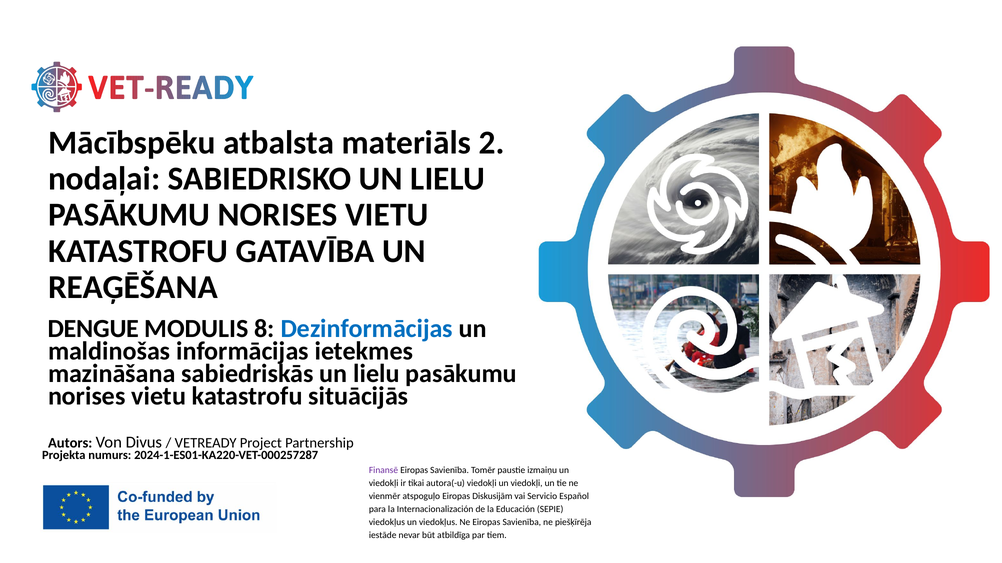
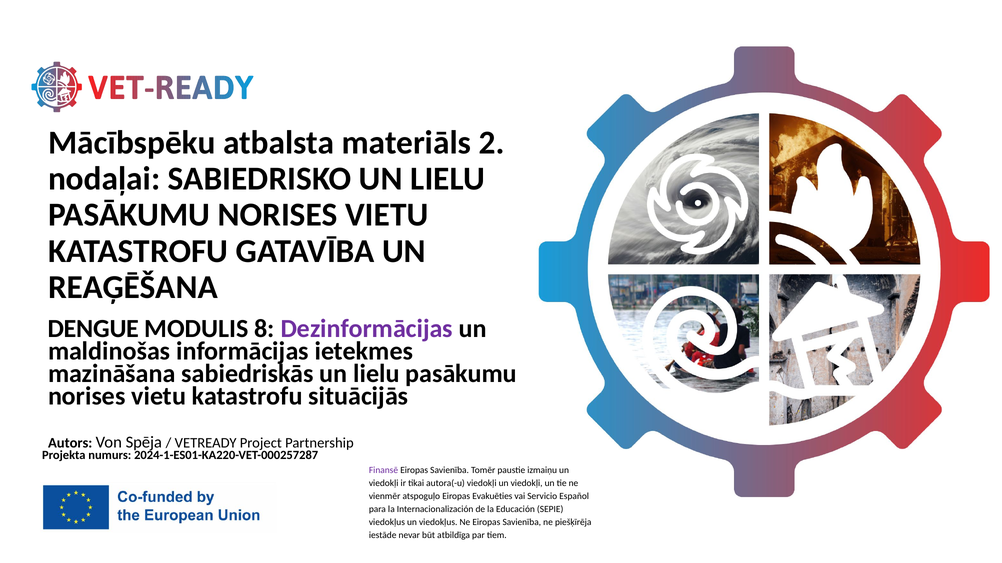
Dezinformācijas colour: blue -> purple (367, 329)
Divus: Divus -> Spēja (144, 443)
Diskusijām: Diskusijām -> Evakuēties (492, 497)
